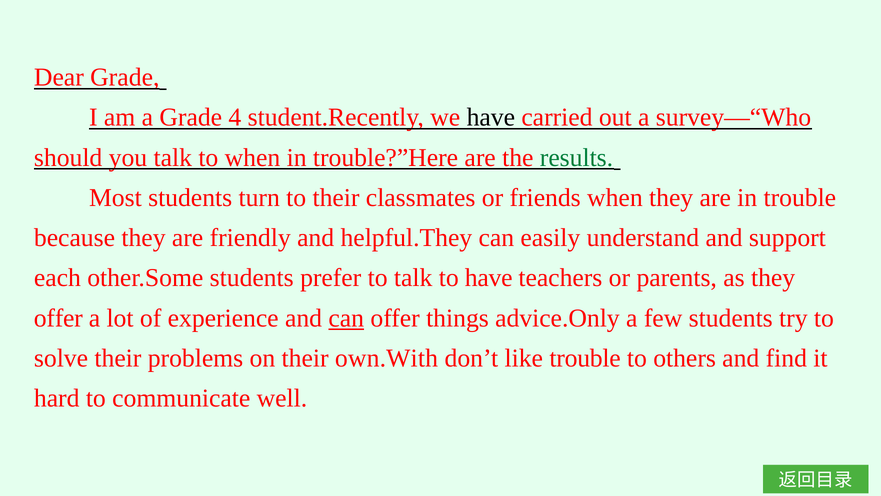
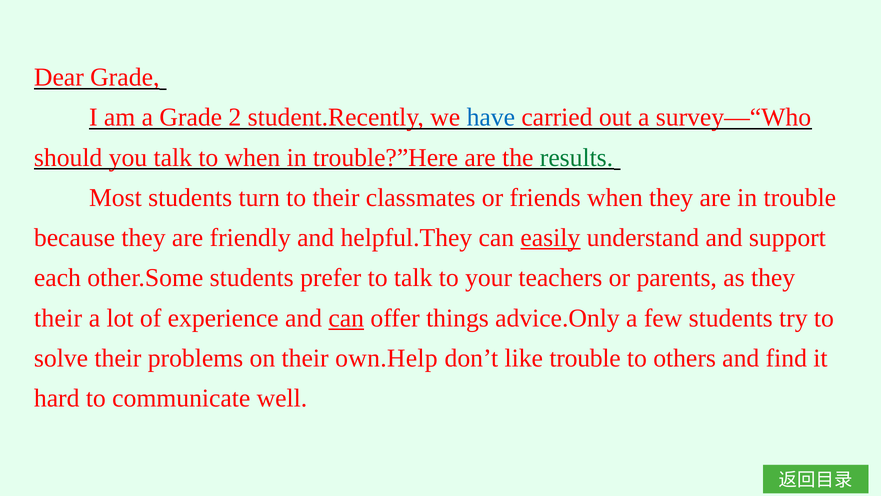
4: 4 -> 2 (235, 117)
have colour: black -> blue (491, 117)
easily underline: none -> present (550, 238)
to have: have -> your (489, 278)
offer: offer -> their (58, 318)
own.With: own.With -> own.Help (386, 358)
